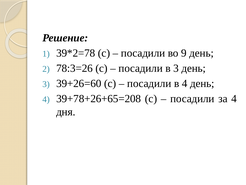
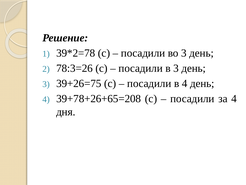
во 9: 9 -> 3 (184, 53)
39+26=60: 39+26=60 -> 39+26=75 (79, 83)
